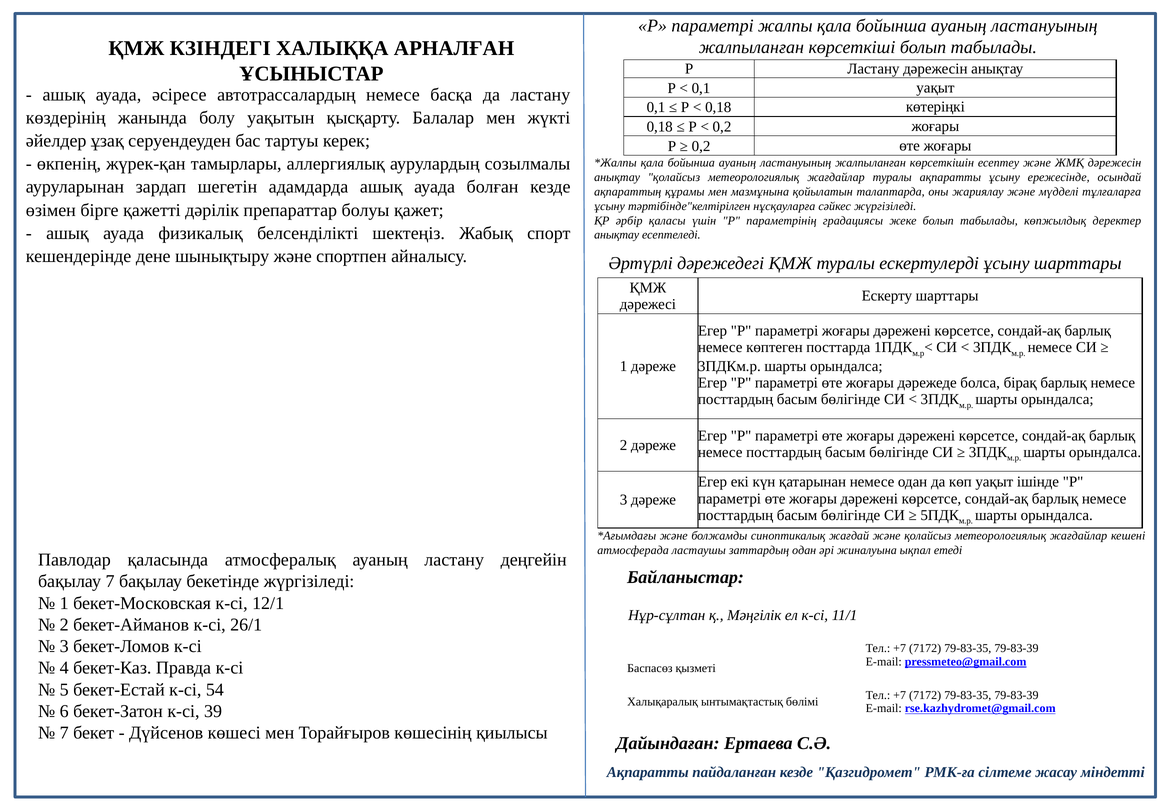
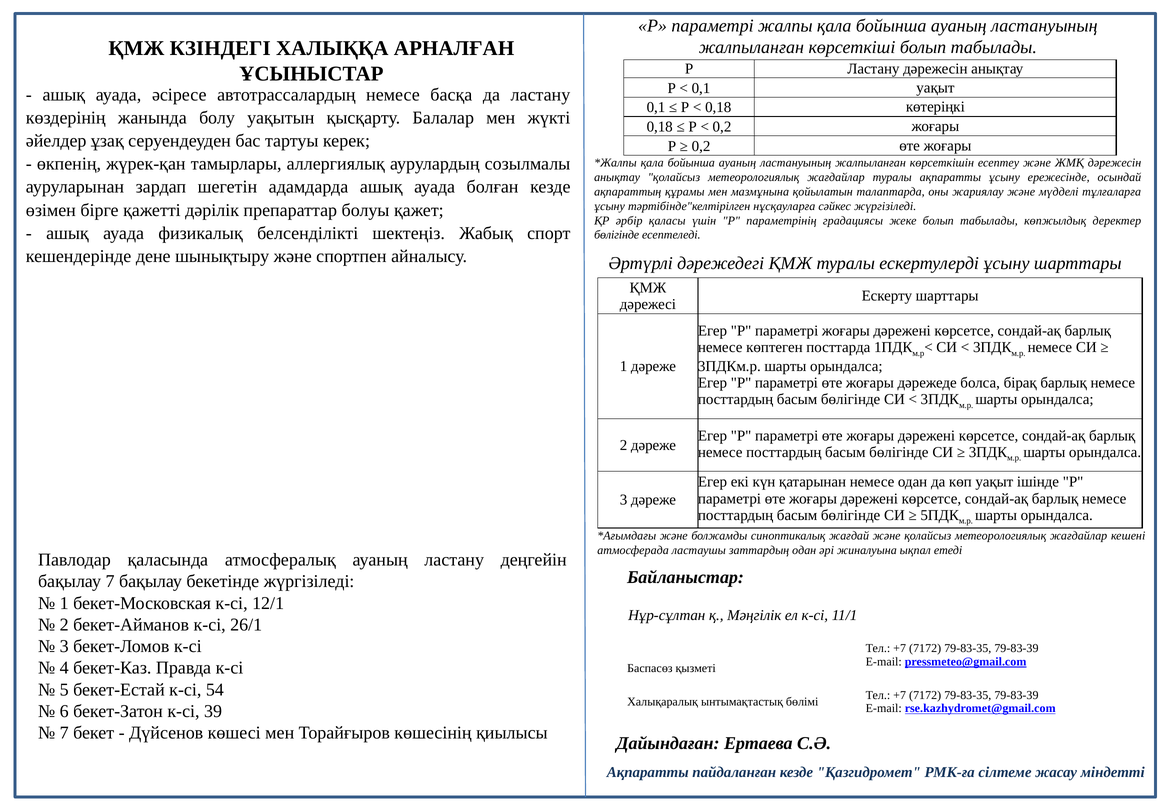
анықтау: анықтау -> бөлігінде (617, 235)
